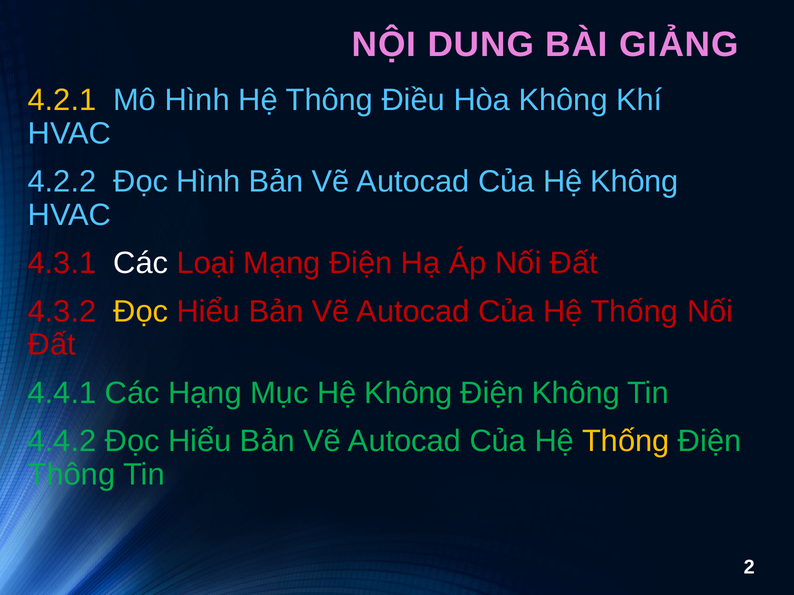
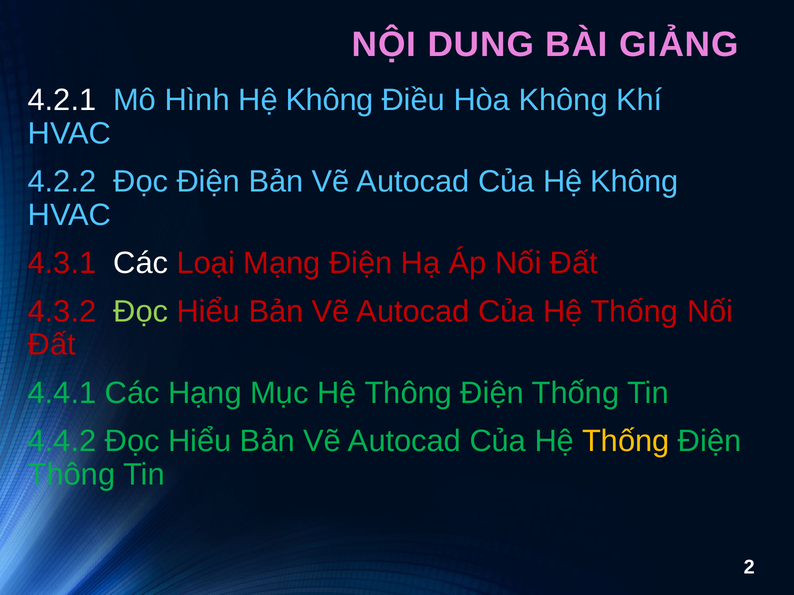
4.2.1 colour: yellow -> white (62, 100)
Hình Hệ Thông: Thông -> Không (330, 100)
Đọc Hình: Hình -> Điện (208, 182)
Đọc colour: yellow -> light green (141, 312)
Mục Hệ Không: Không -> Thông (408, 393)
Điện Không: Không -> Thống (576, 393)
